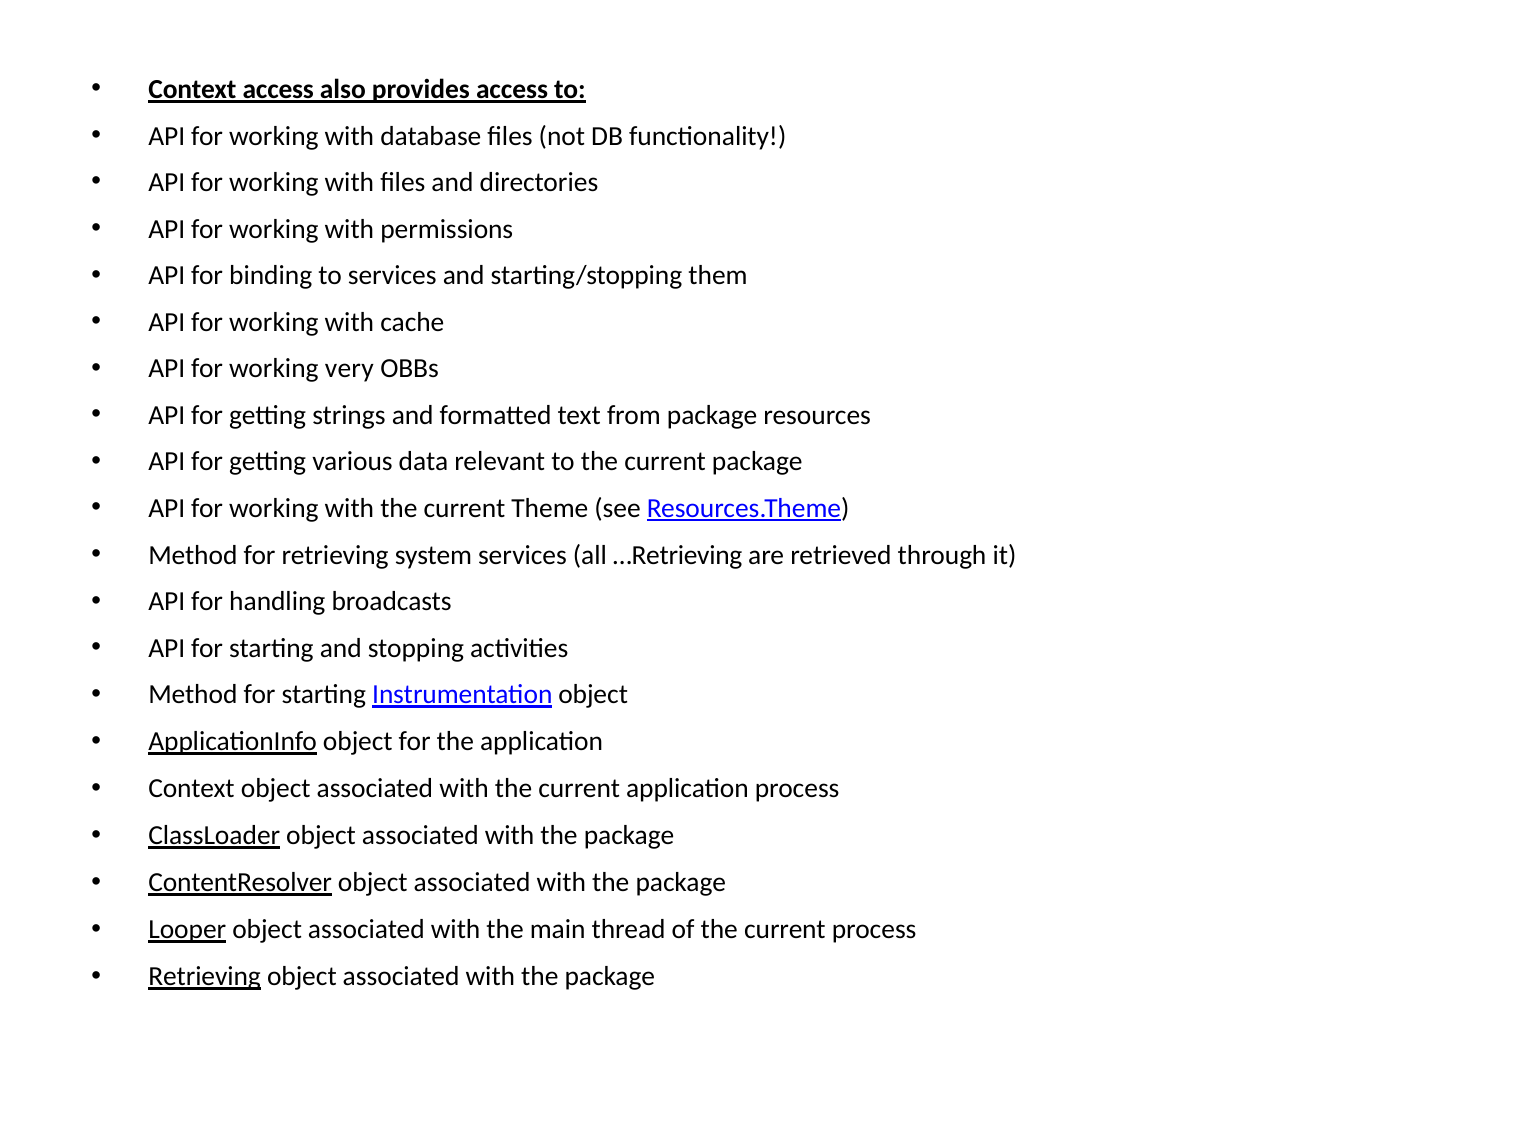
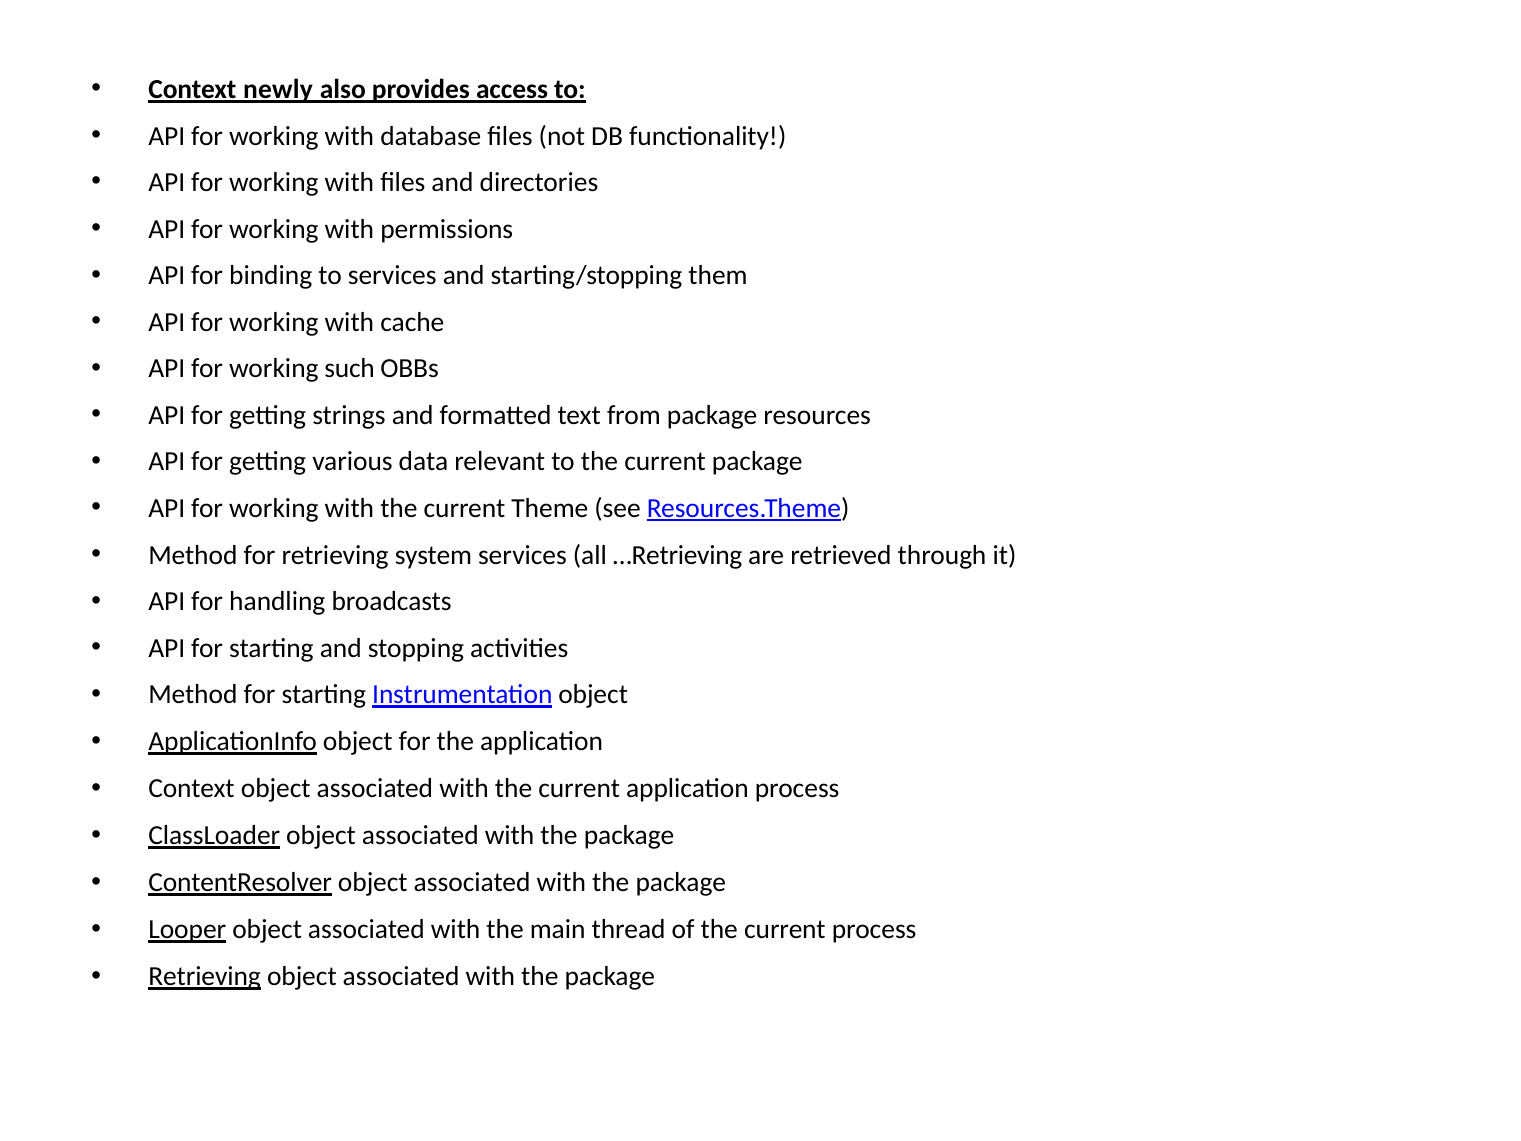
Context access: access -> newly (278, 89)
very: very -> such (350, 369)
